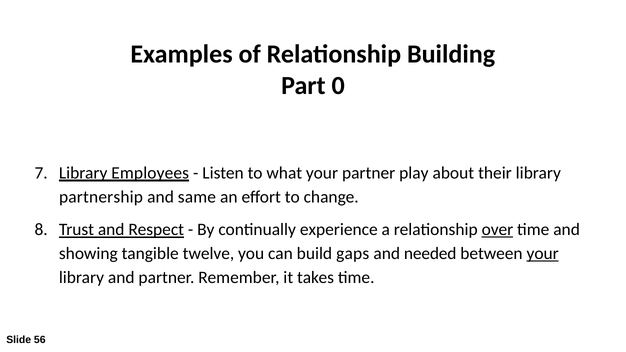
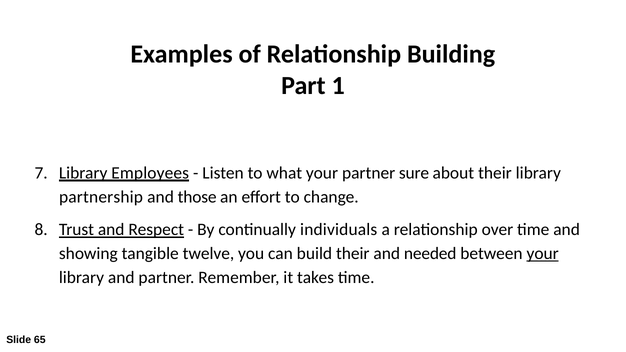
0: 0 -> 1 (338, 85)
play: play -> sure (414, 173)
same: same -> those (197, 197)
experience: experience -> individuals (339, 230)
over underline: present -> none (497, 230)
build gaps: gaps -> their (353, 254)
56: 56 -> 65 (40, 340)
